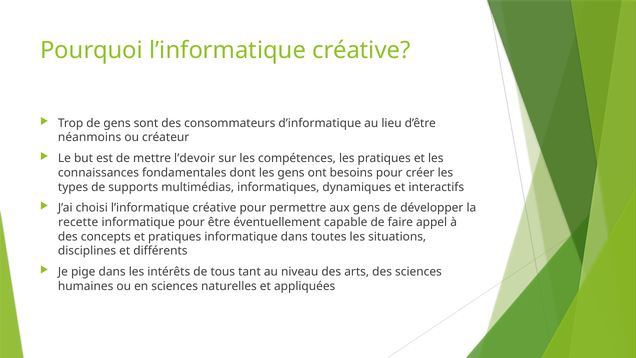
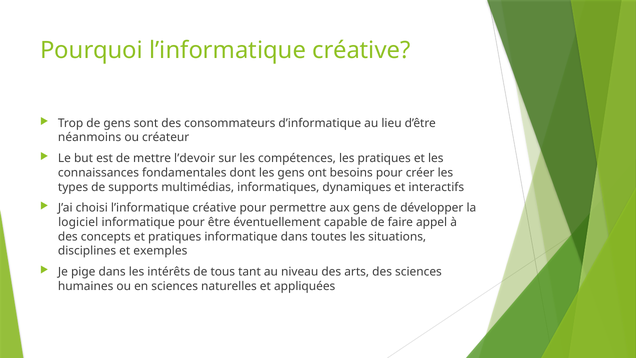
recette: recette -> logiciel (78, 222)
différents: différents -> exemples (160, 251)
